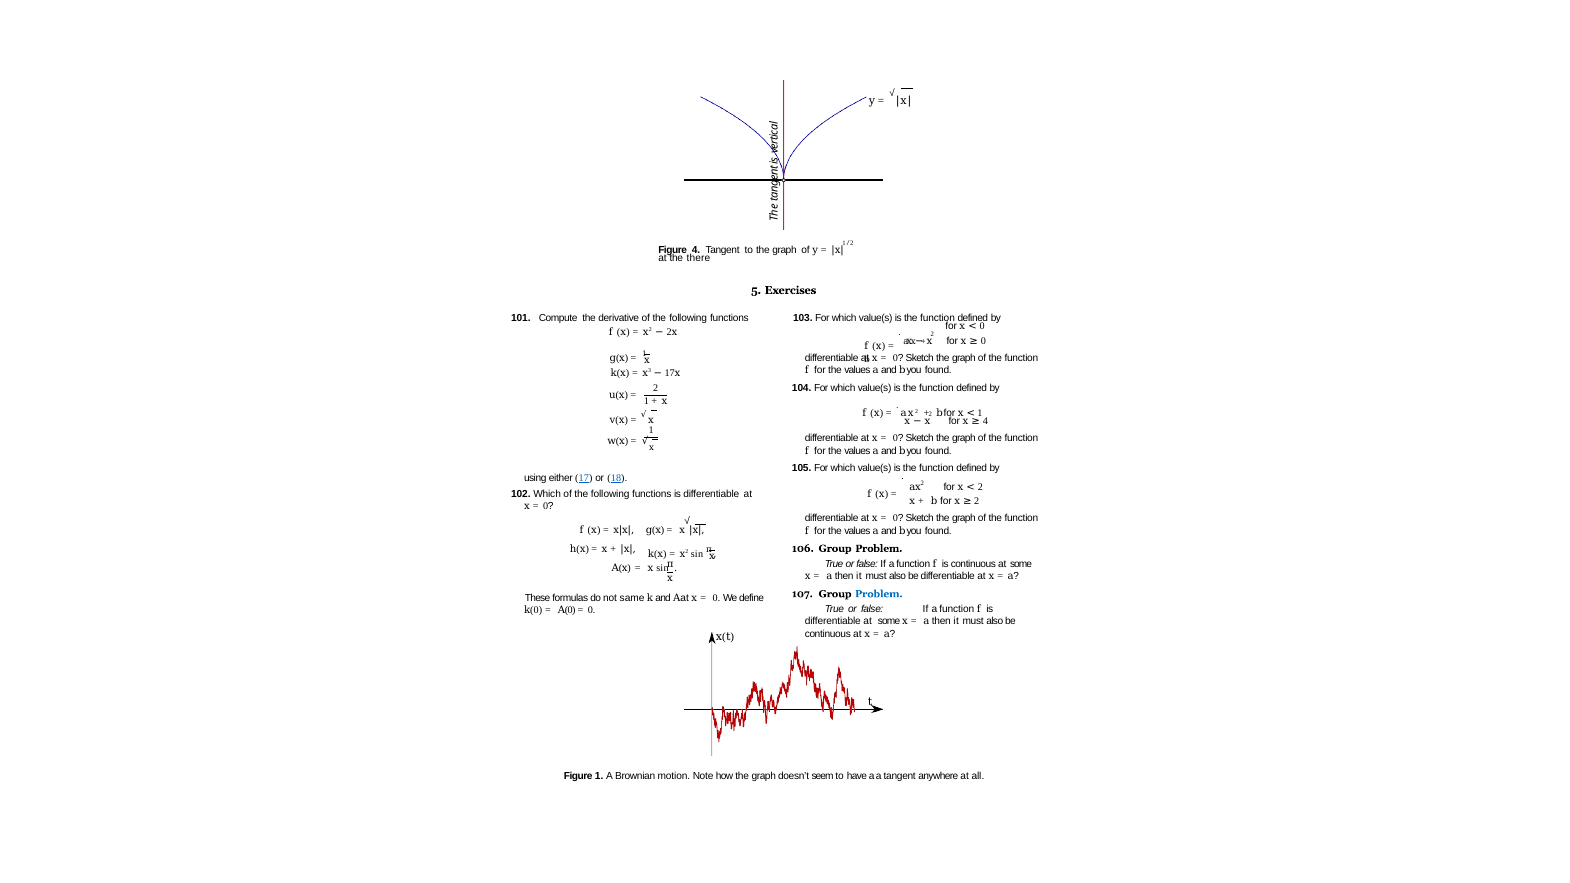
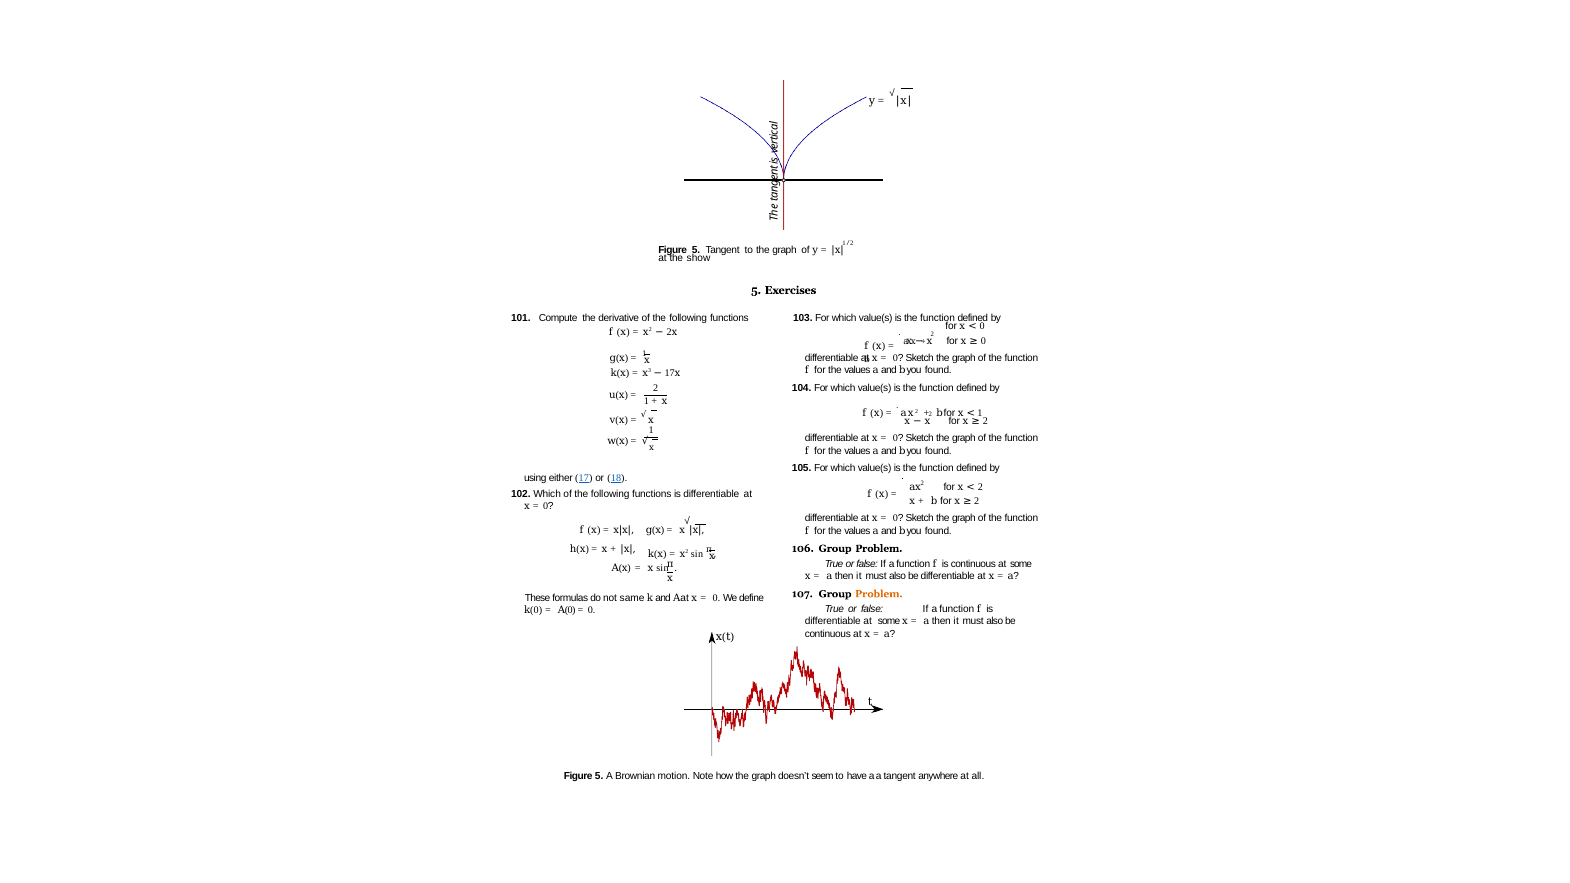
4: 4 -> 5 (696, 250)
there: there -> show (699, 258)
4: 4 -> 2 (985, 421)
Problem colour: blue -> orange (879, 594)
1: 1 -> 5 (599, 776)
